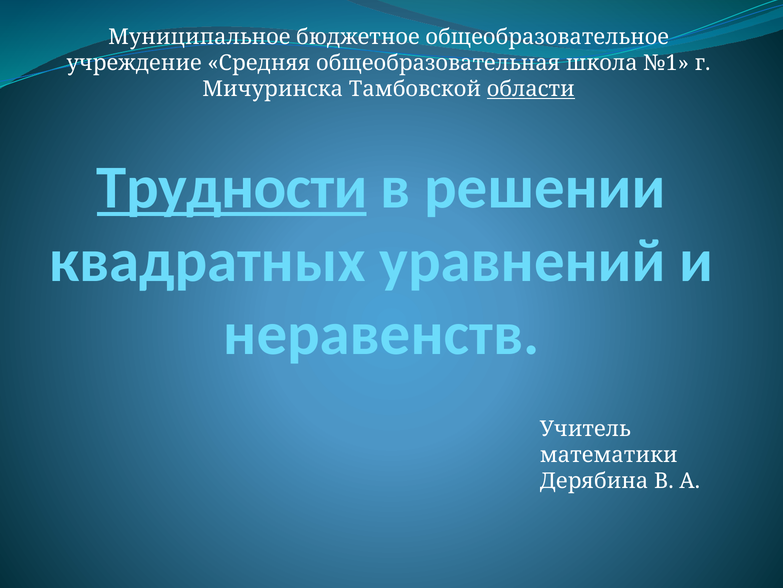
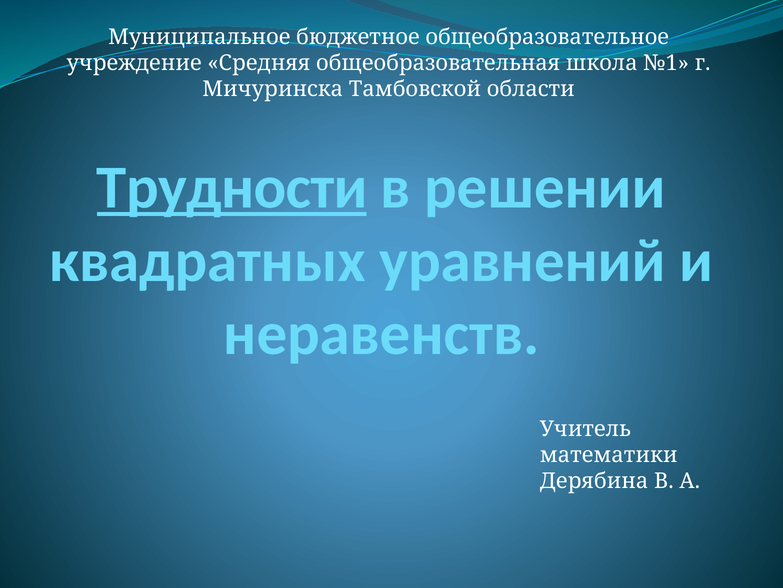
области underline: present -> none (531, 89)
